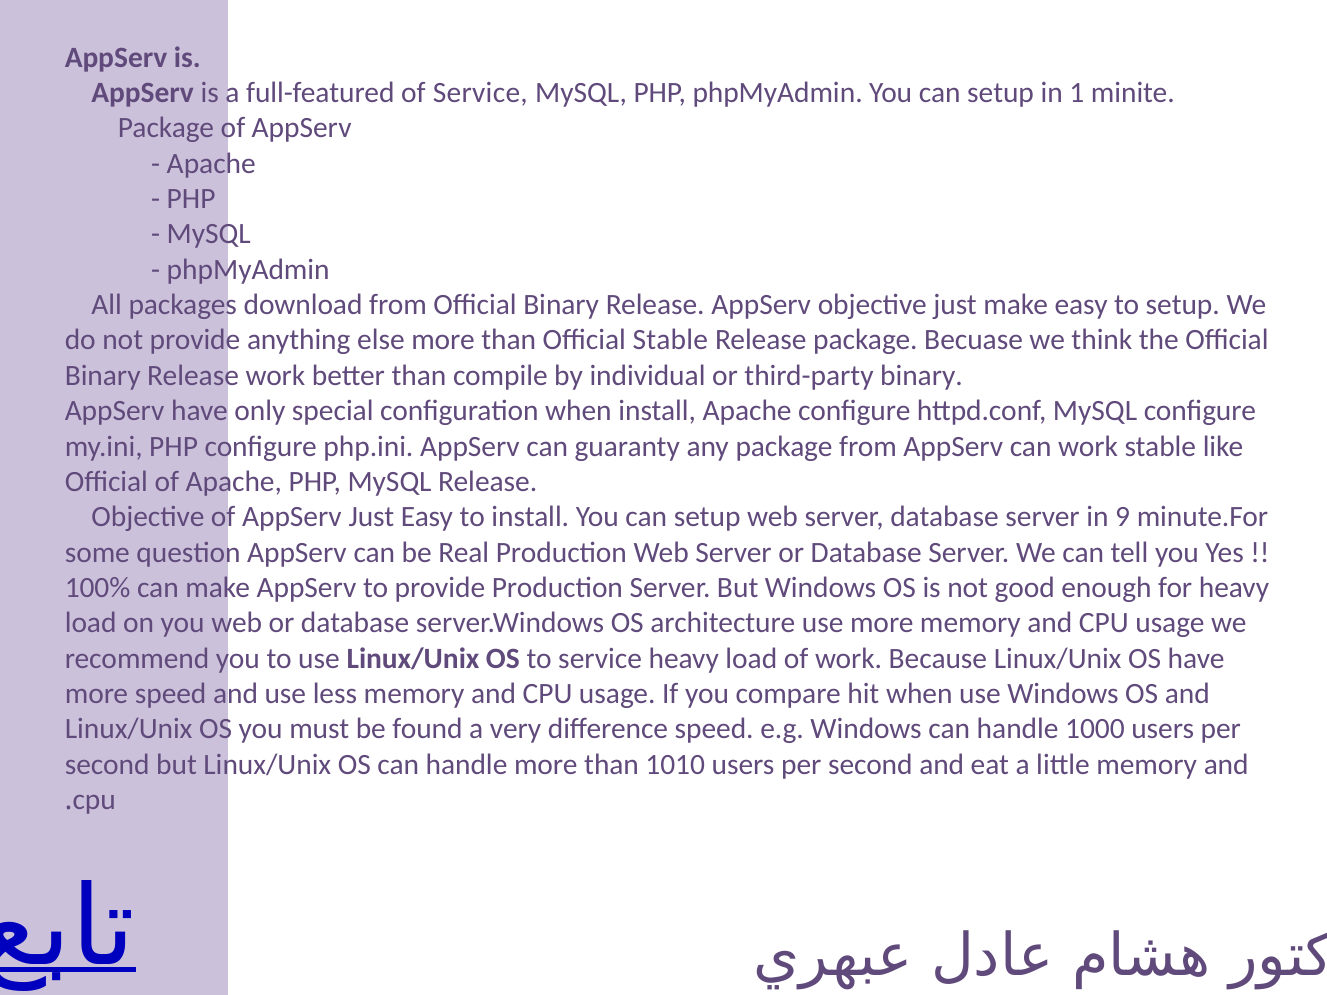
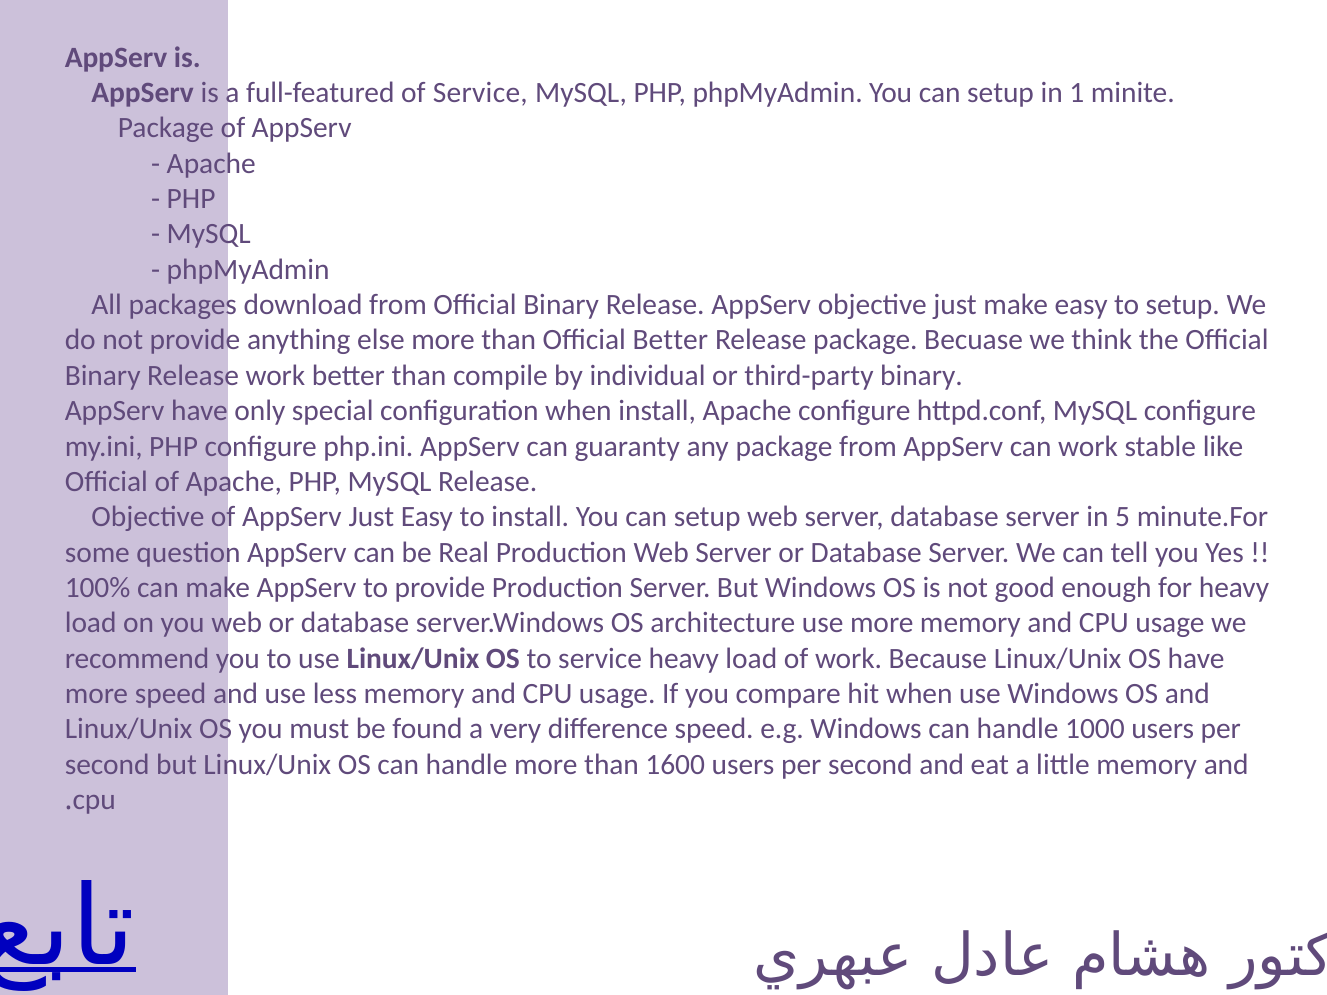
Official Stable: Stable -> Better (670, 340)
9: 9 -> 5 (1123, 517)
1010: 1010 -> 1600 (675, 765)
